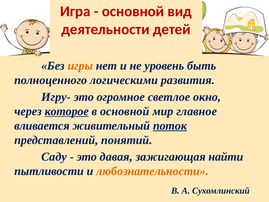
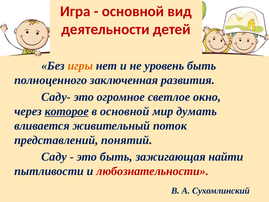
логическими: логическими -> заключенная (124, 80)
Игру-: Игру- -> Саду- (56, 97)
главное: главное -> думать (197, 111)
поток underline: present -> none (170, 126)
это давая: давая -> быть (116, 157)
любознательности colour: orange -> red (153, 171)
